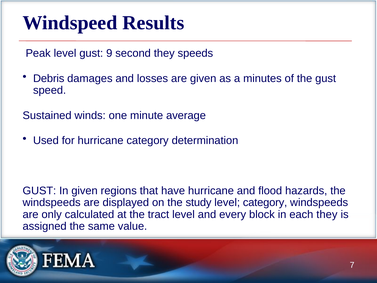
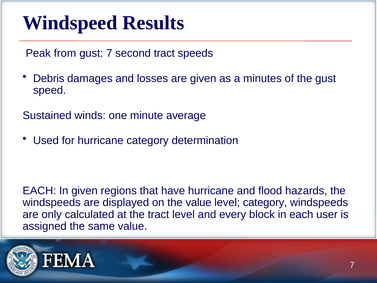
Peak level: level -> from (65, 53)
gust 9: 9 -> 7 (109, 53)
second they: they -> tract (164, 53)
GUST: GUST -> EACH (39, 191)
the study: study -> value (199, 202)
each they: they -> user (327, 214)
